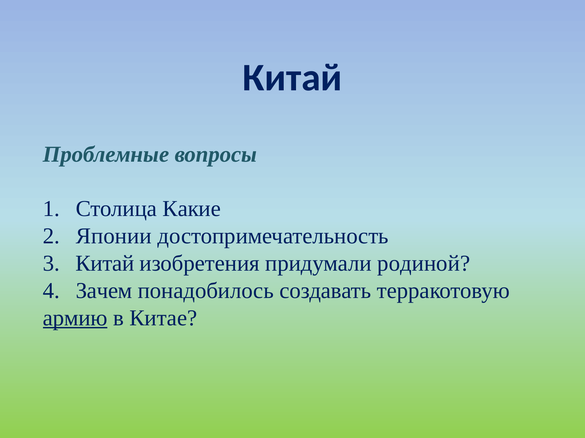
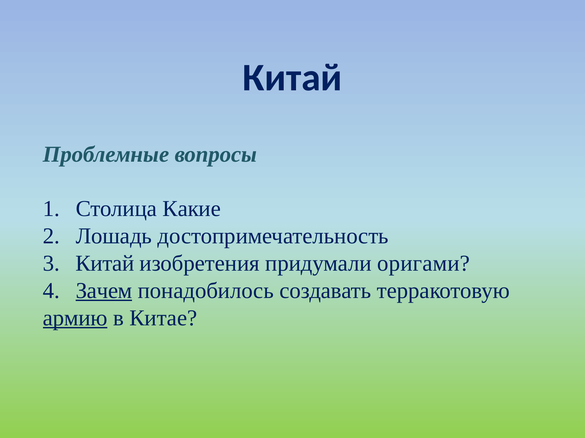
Японии: Японии -> Лошадь (114, 237)
родиной: родиной -> оригами (424, 264)
Зачем underline: none -> present (104, 291)
